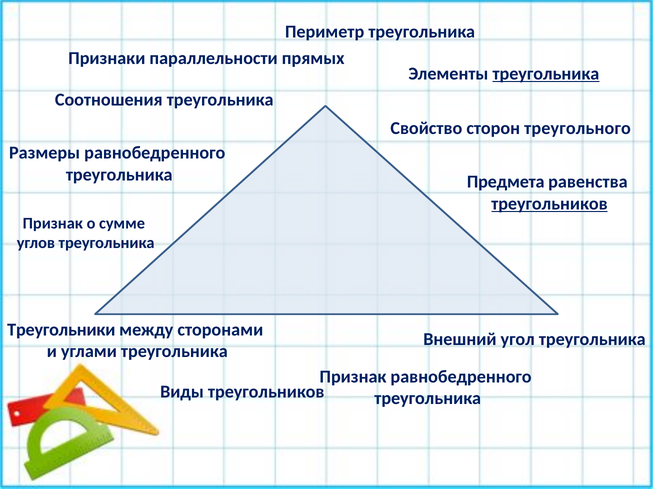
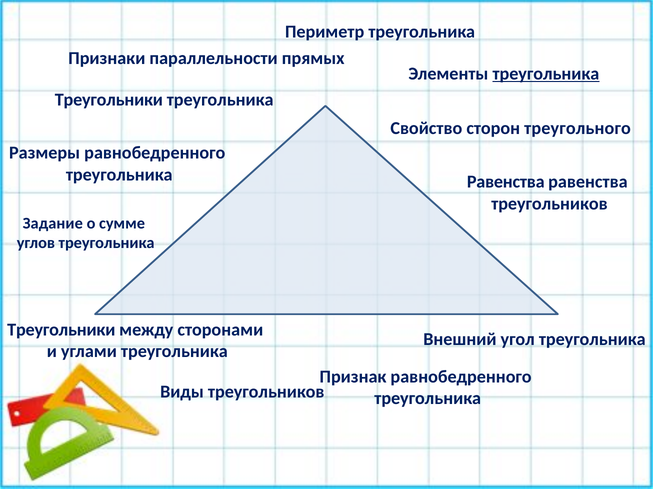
Соотношения: Соотношения -> Треугольники (109, 100)
Предмета: Предмета -> Равенства (506, 182)
треугольников underline: present -> none (549, 204)
Признак: Признак -> Задание (53, 224)
